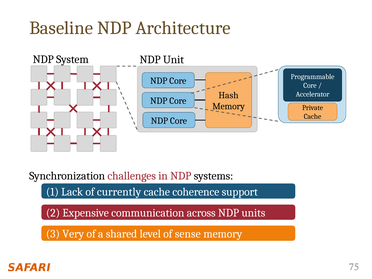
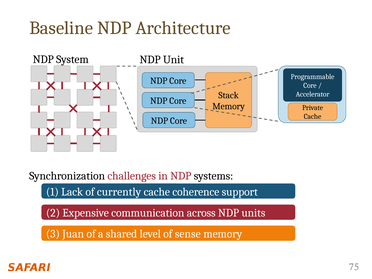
Hash: Hash -> Stack (229, 95)
Very: Very -> Juan (73, 234)
